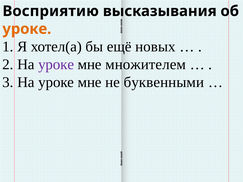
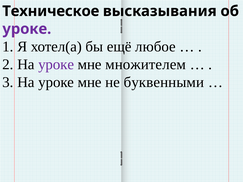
Восприятию: Восприятию -> Техническое (51, 11)
уроке colour: orange -> purple (27, 29)
новых: новых -> любое (155, 47)
